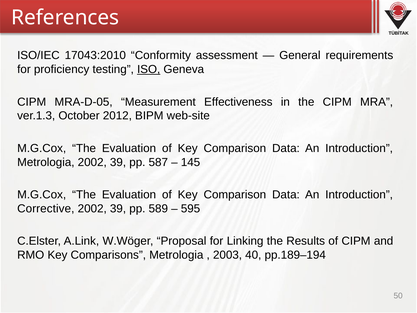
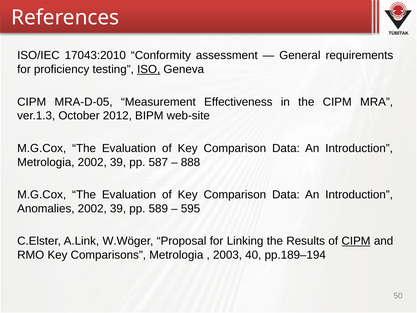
145: 145 -> 888 (191, 162)
Corrective: Corrective -> Anomalies (46, 208)
CIPM underline: none -> present (356, 241)
